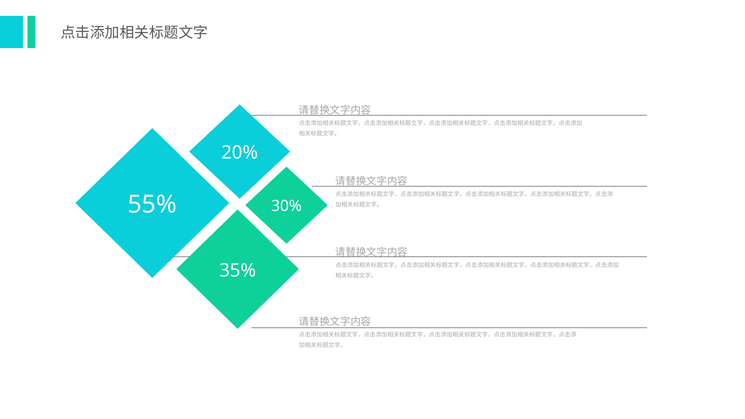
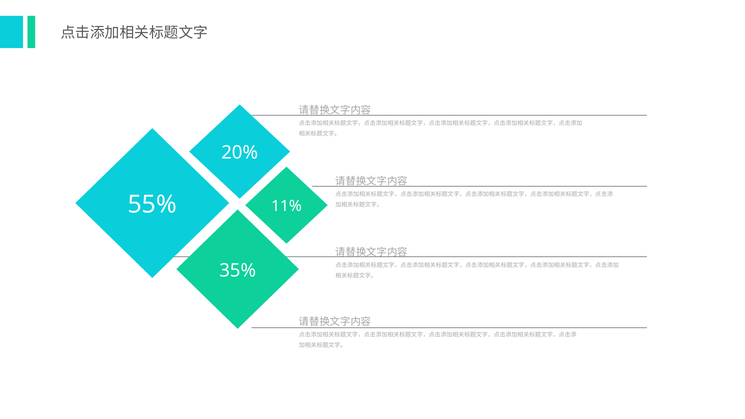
30%: 30% -> 11% (286, 206)
